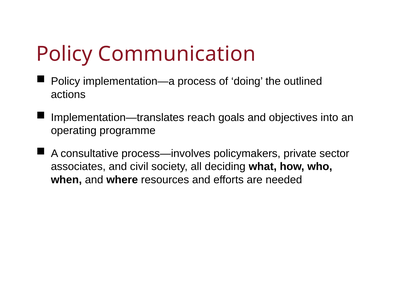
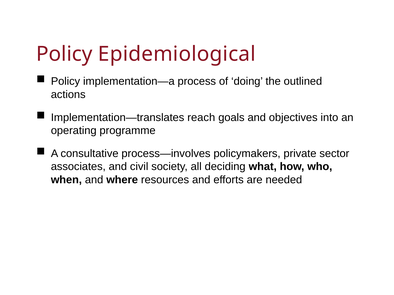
Communication: Communication -> Epidemiological (177, 54)
